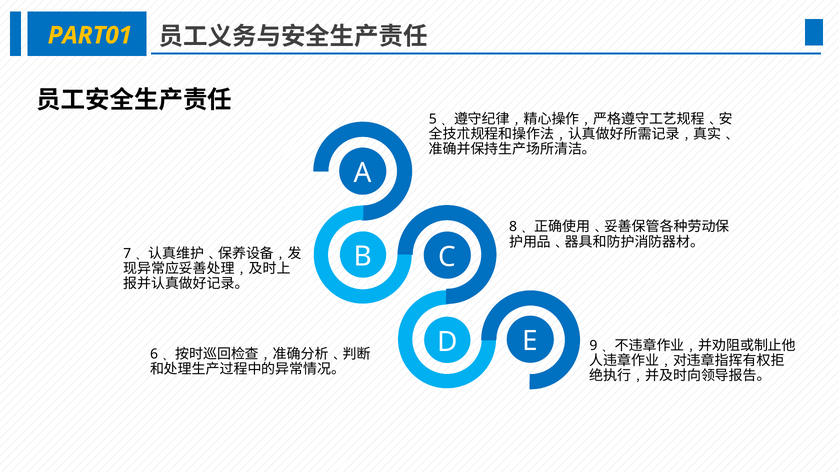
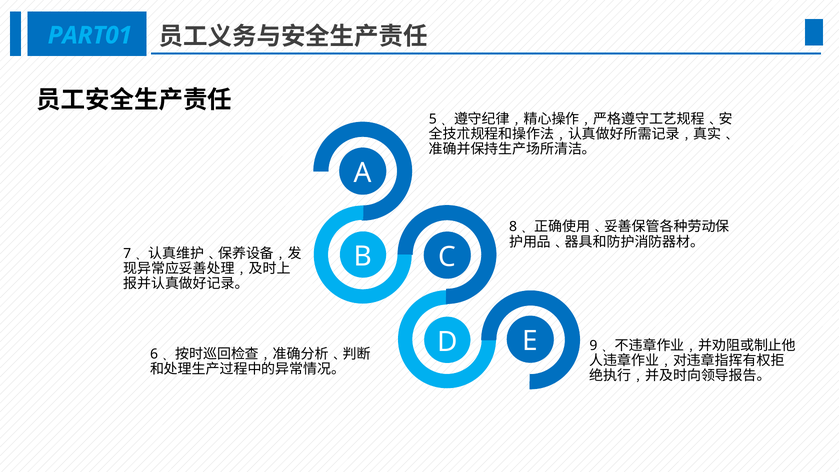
PART01 colour: yellow -> light blue (90, 35)
